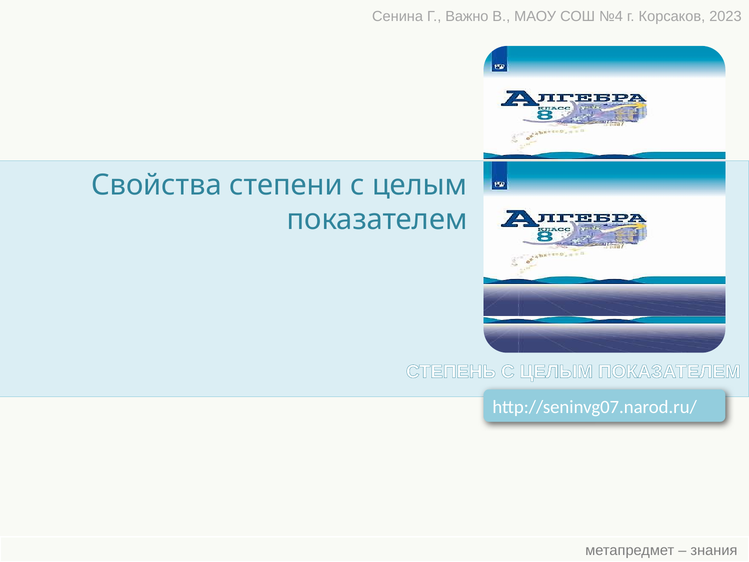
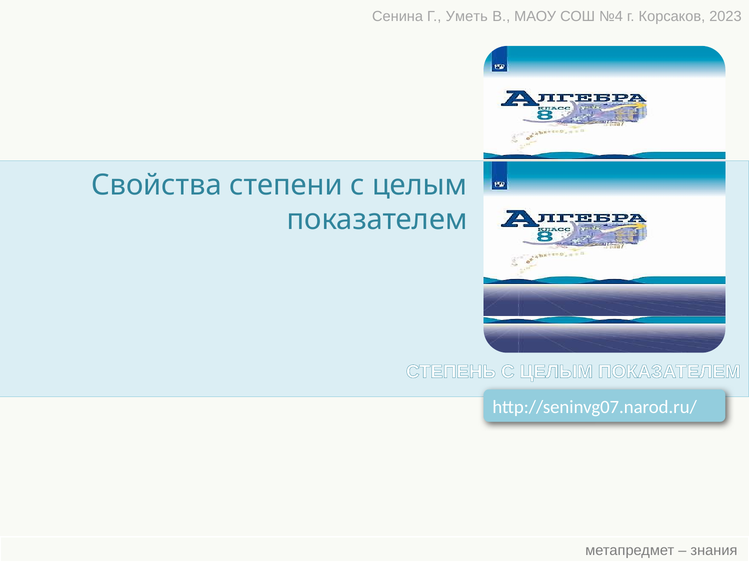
Важно: Важно -> Уметь (467, 16)
